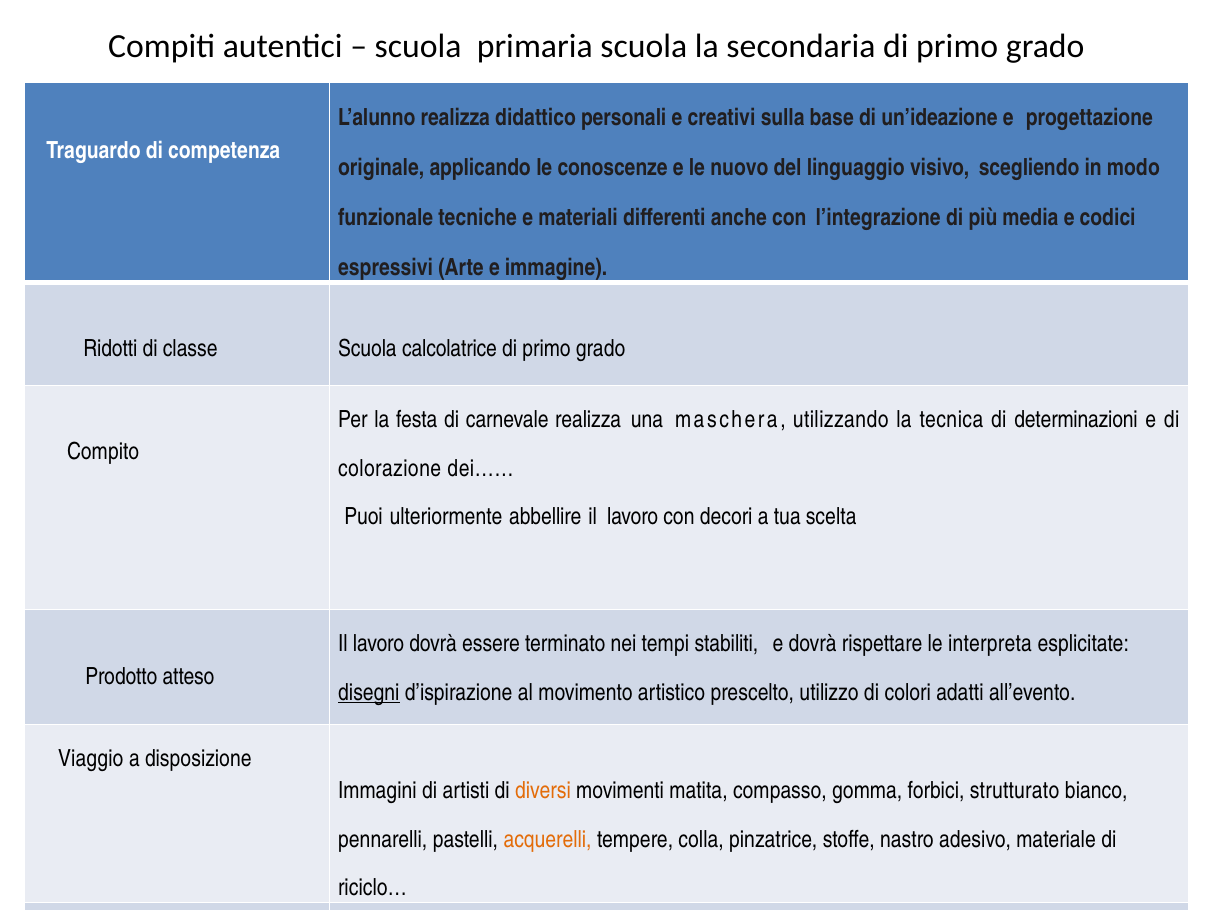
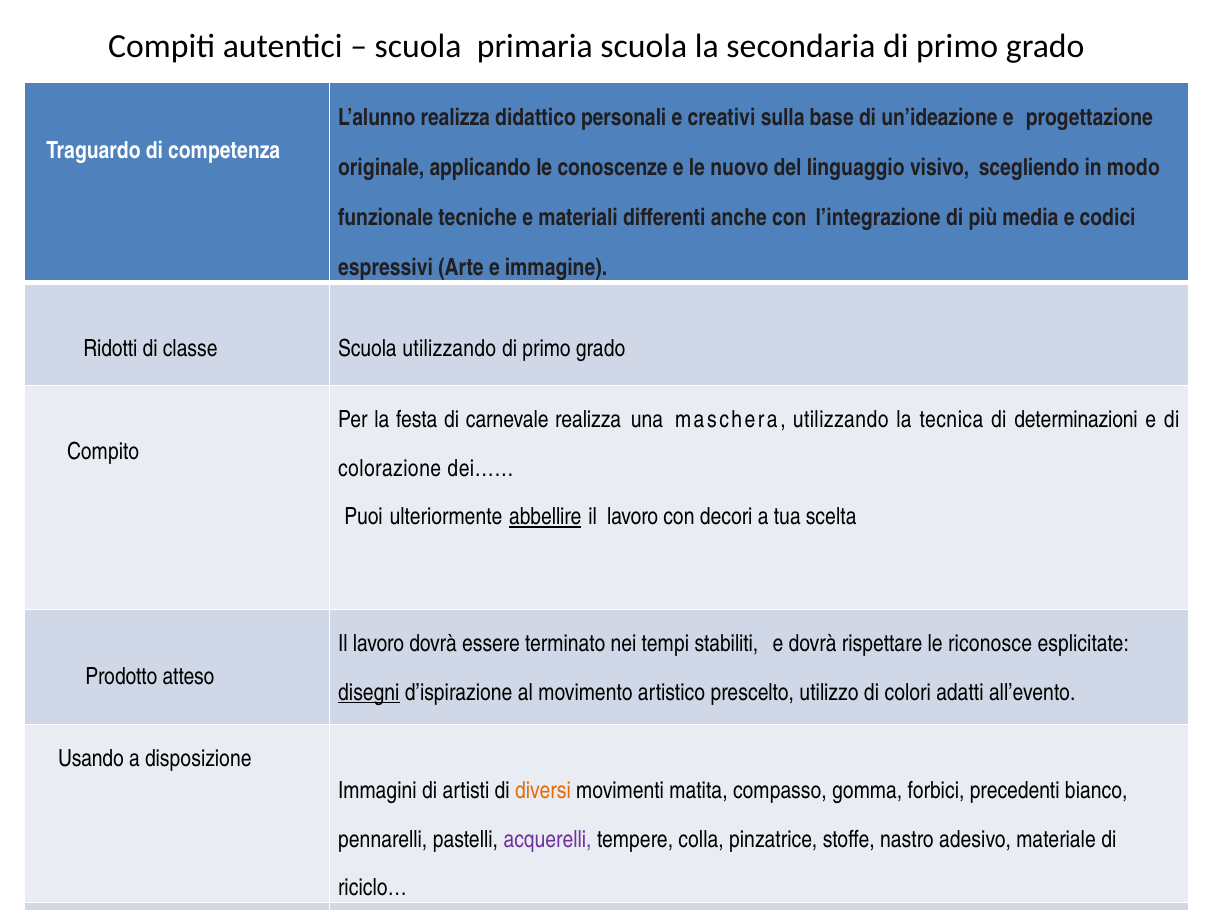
Scuola calcolatrice: calcolatrice -> utilizzando (449, 349)
abbellire underline: none -> present (545, 517)
interpreta: interpreta -> riconosce (990, 644)
Viaggio: Viaggio -> Usando (91, 758)
strutturato: strutturato -> precedenti (1015, 791)
acquerelli colour: orange -> purple (548, 839)
